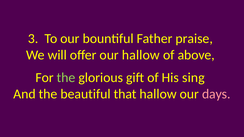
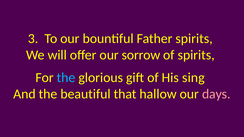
Father praise: praise -> spirits (194, 39)
our hallow: hallow -> sorrow (141, 55)
of above: above -> spirits (196, 55)
the colour: light green -> light blue (66, 78)
